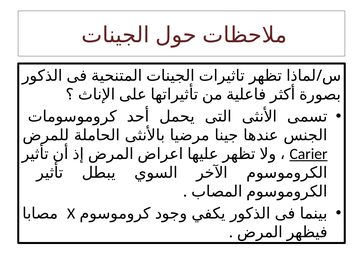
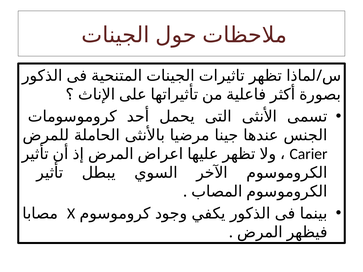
Carier underline: present -> none (309, 154)
